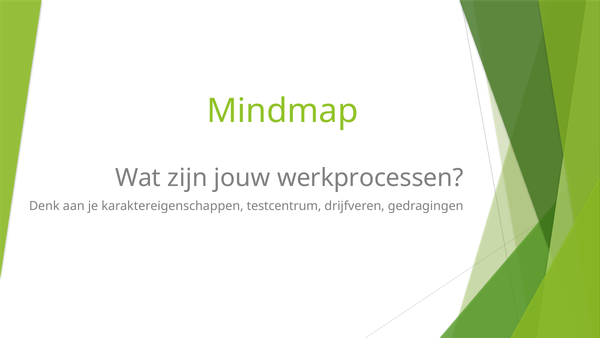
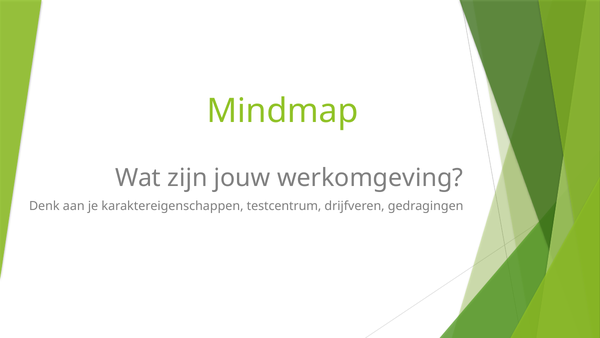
werkprocessen: werkprocessen -> werkomgeving (370, 178)
